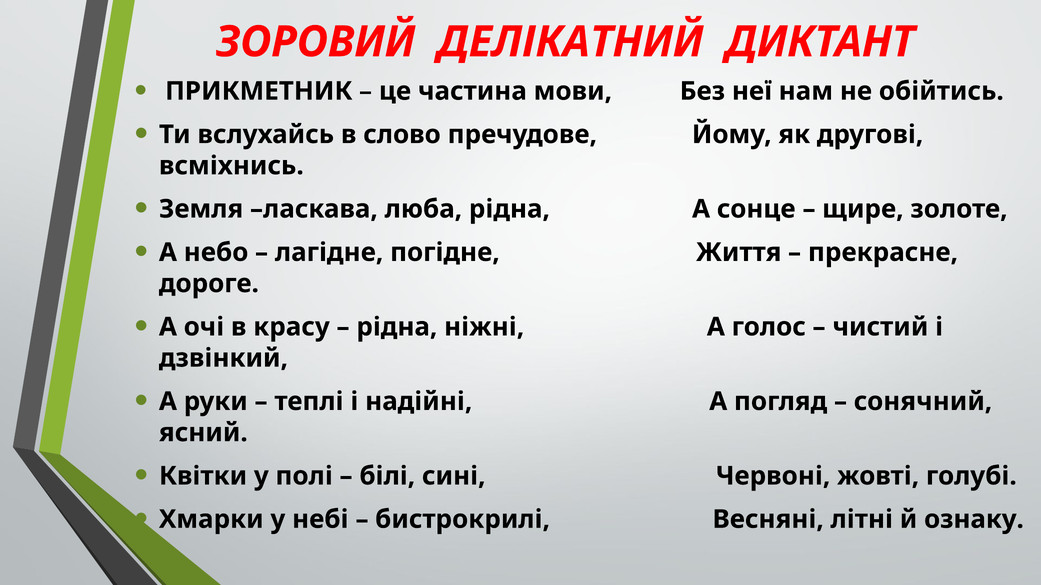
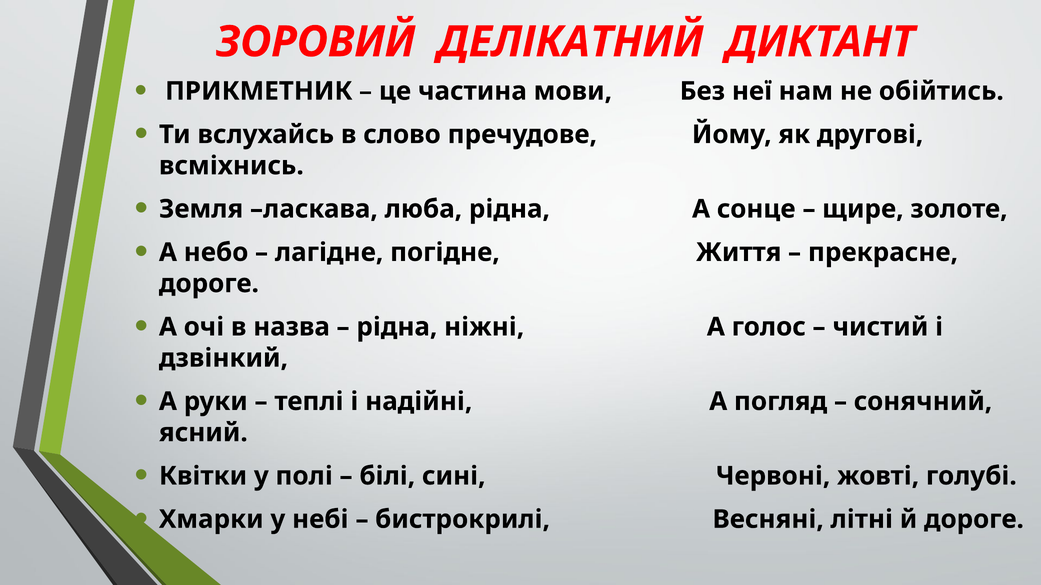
красу: красу -> назва (292, 327)
й ознаку: ознаку -> дороге (974, 520)
